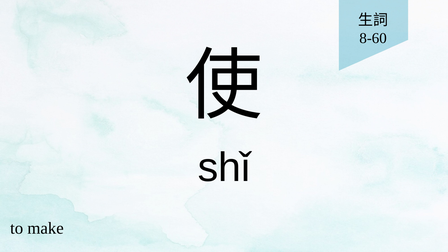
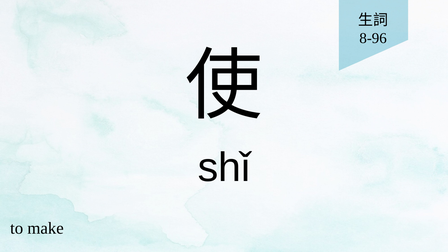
8-60: 8-60 -> 8-96 (373, 38)
